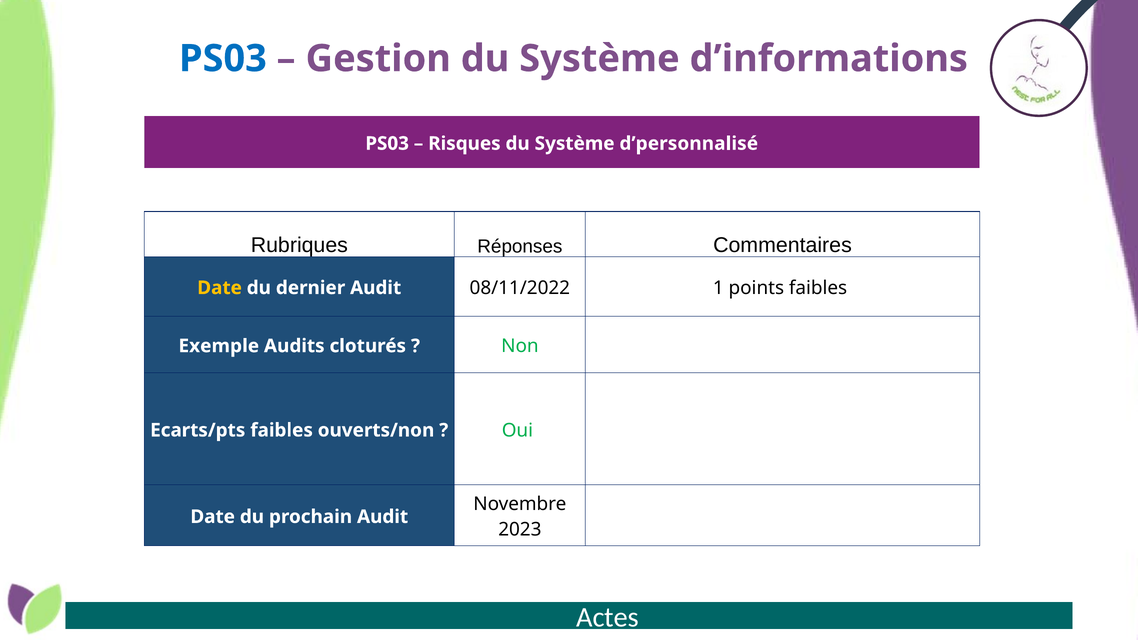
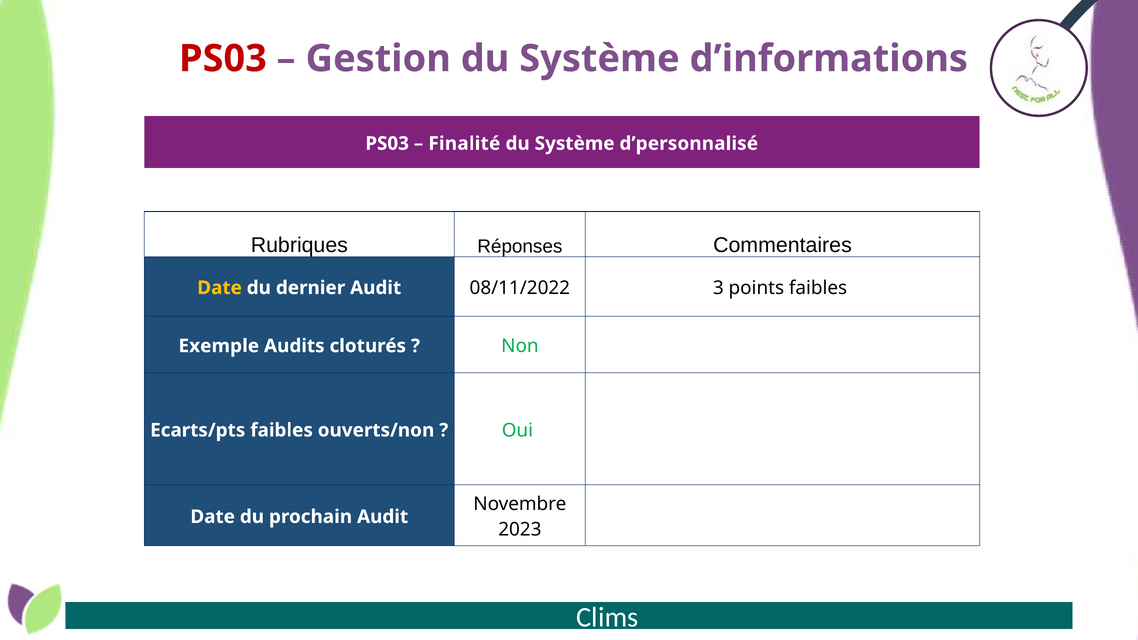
PS03 colour: blue -> red (223, 59)
Risques: Risques -> Finalité (464, 144)
1: 1 -> 3 (718, 288)
Actes: Actes -> Clims (607, 618)
